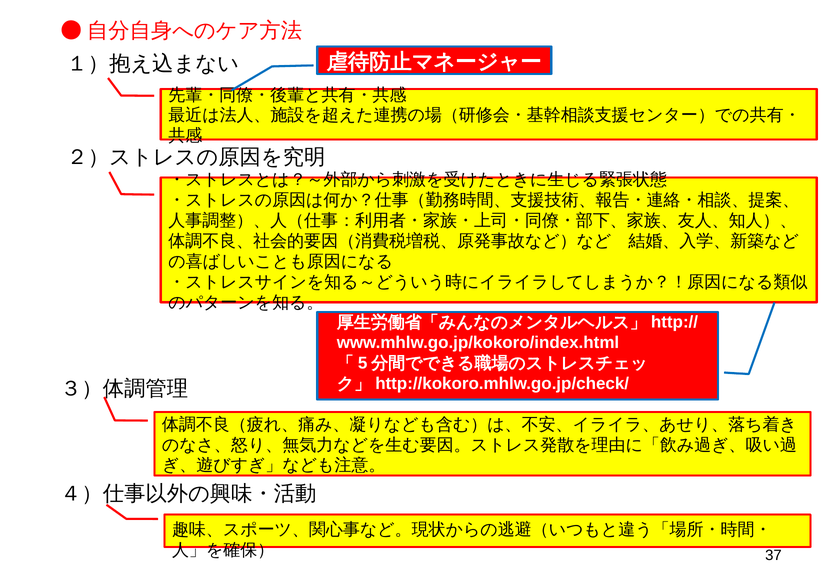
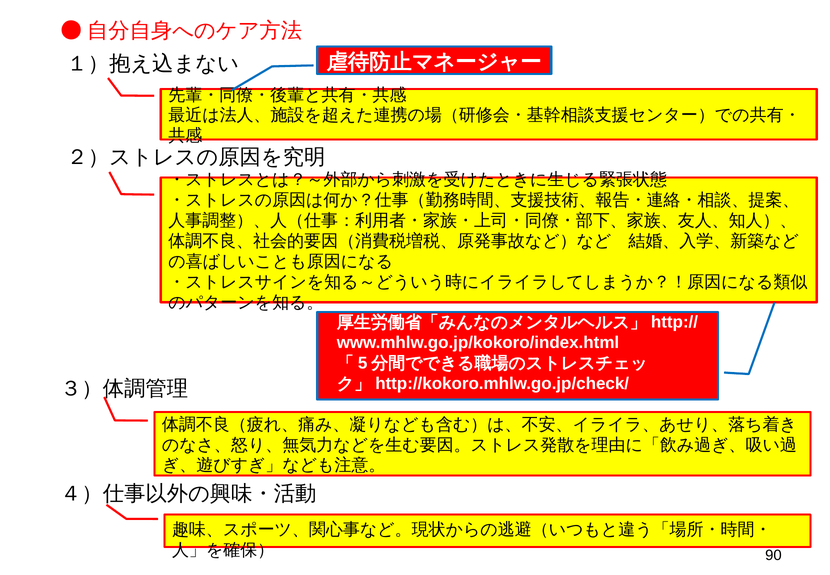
37: 37 -> 90 (773, 555)
